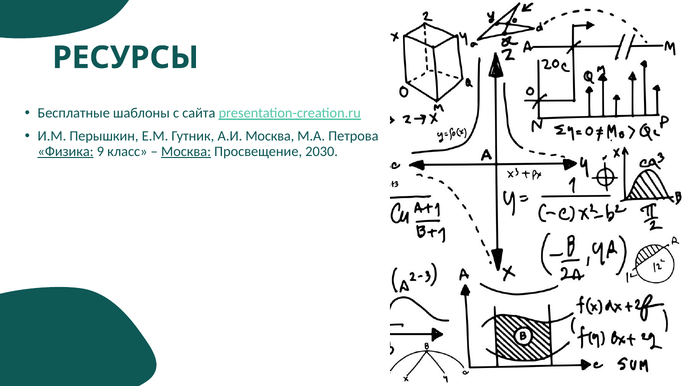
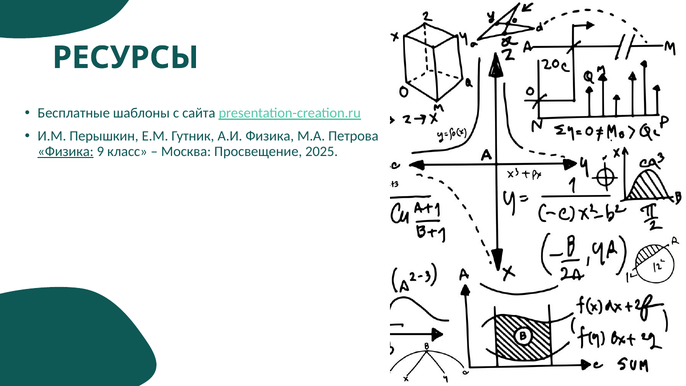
А.И Москва: Москва -> Физика (270, 136)
Москва underline: present -> none (186, 151)
2030: 2030 -> 2025 (322, 151)
